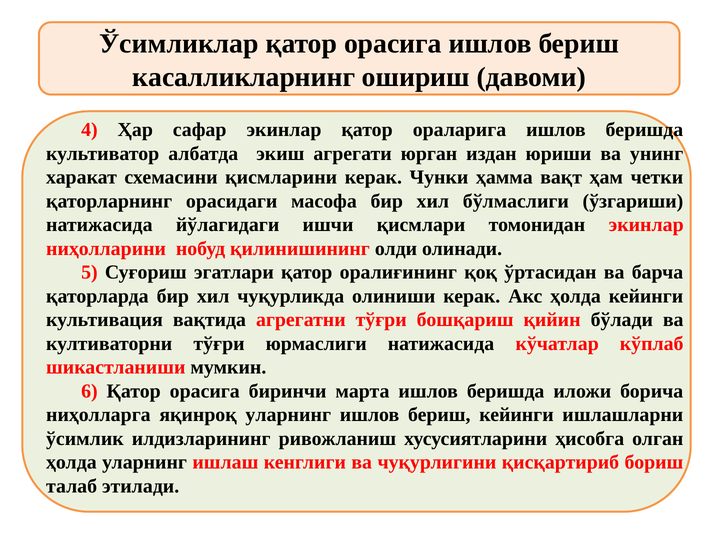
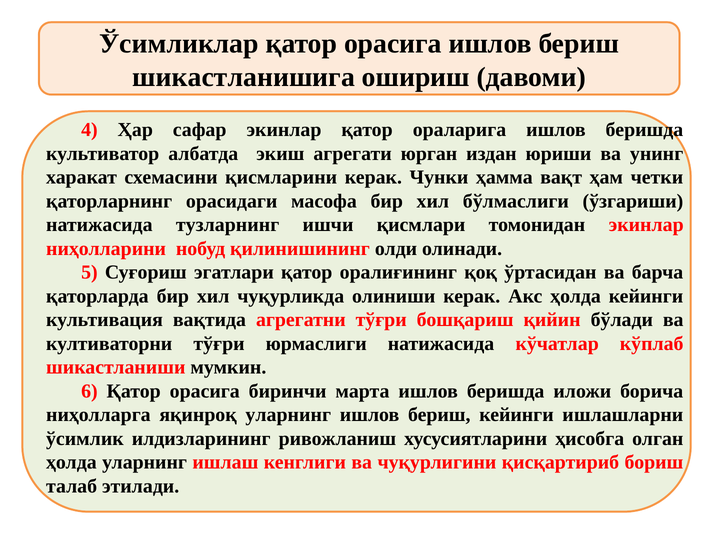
касалликларнинг: касалликларнинг -> шикастланишига (244, 77)
йўлагидаги: йўлагидаги -> тузларнинг (228, 225)
